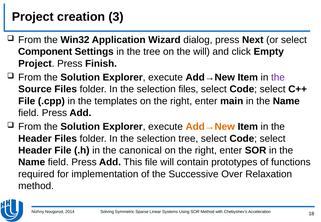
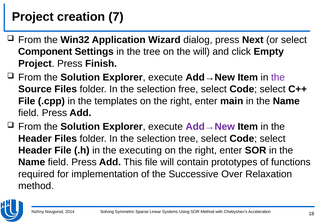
3: 3 -> 7 (116, 17)
selection files: files -> free (188, 89)
Add→New colour: orange -> purple (210, 127)
canonical: canonical -> executing (141, 150)
